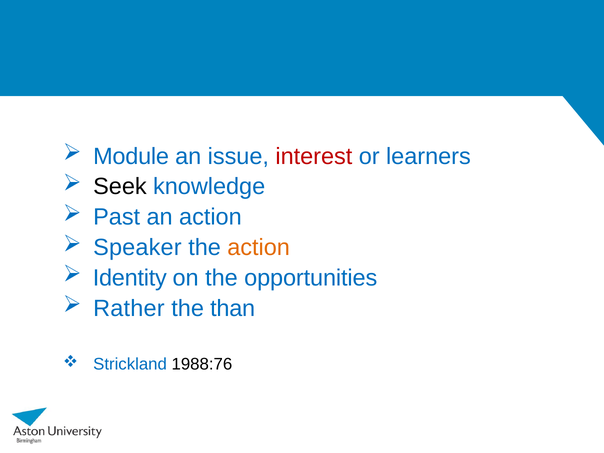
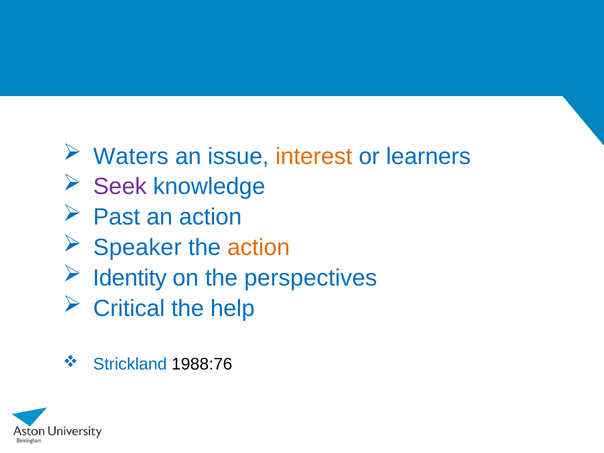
Module: Module -> Waters (131, 156)
interest colour: red -> orange (314, 156)
Seek colour: black -> purple (120, 187)
opportunities: opportunities -> perspectives (311, 278)
Rather: Rather -> Critical (129, 308)
than: than -> help (233, 308)
